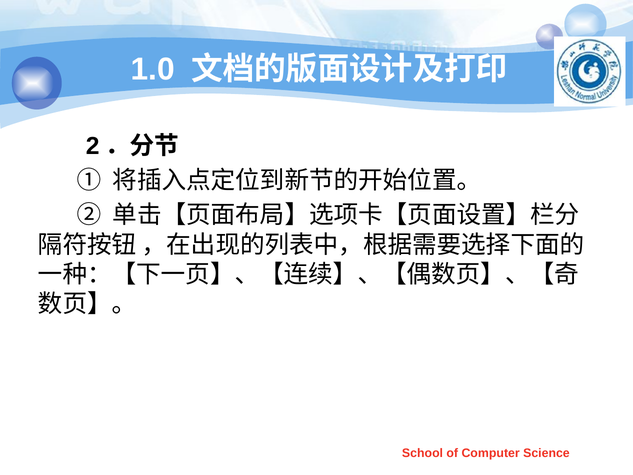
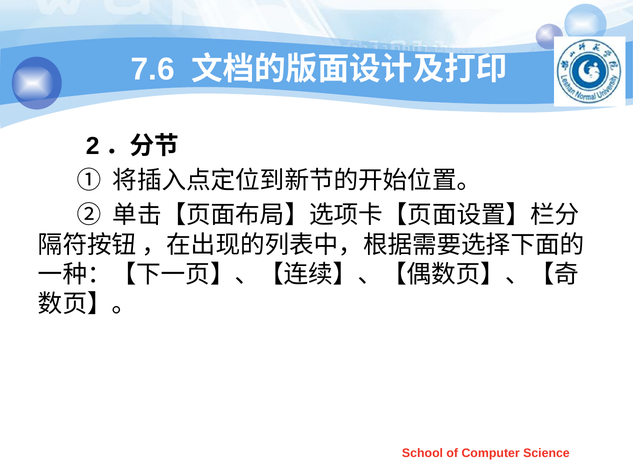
1.0: 1.0 -> 7.6 (153, 69)
